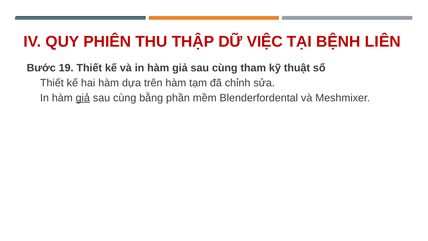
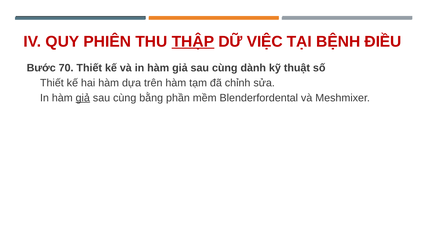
THẬP underline: none -> present (193, 41)
LIÊN: LIÊN -> ĐIỀU (383, 41)
19: 19 -> 70 (66, 68)
tham: tham -> dành (253, 68)
